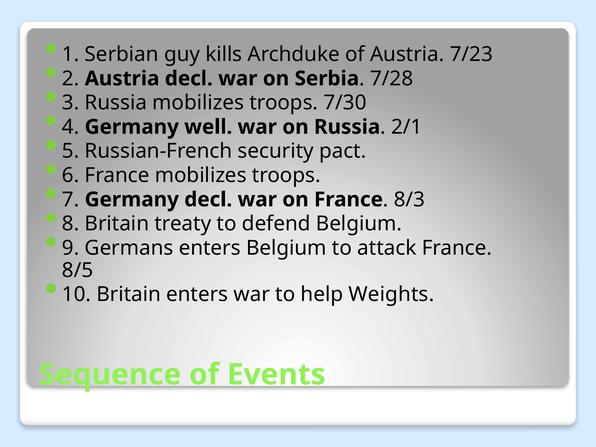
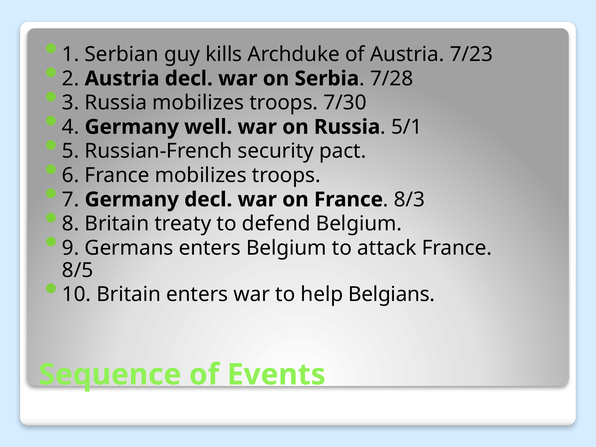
2/1: 2/1 -> 5/1 (407, 127)
Weights: Weights -> Belgians (392, 294)
